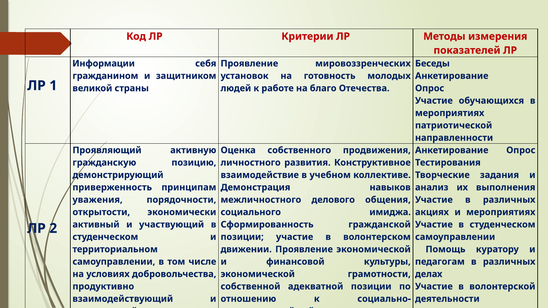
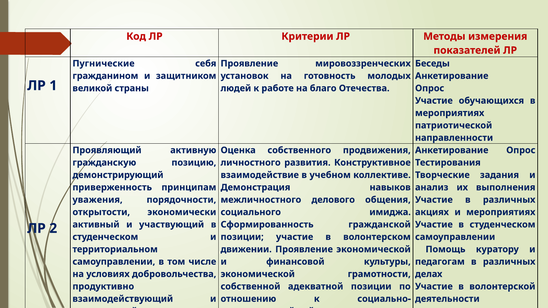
Информации: Информации -> Пугнические (104, 64)
